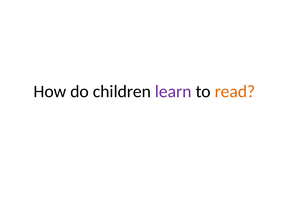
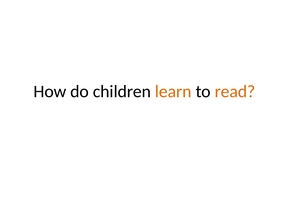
learn colour: purple -> orange (173, 92)
